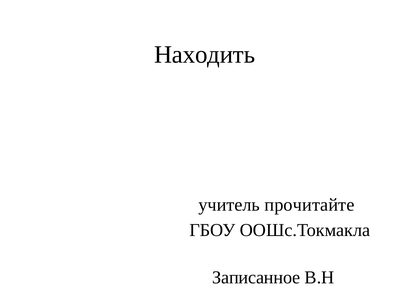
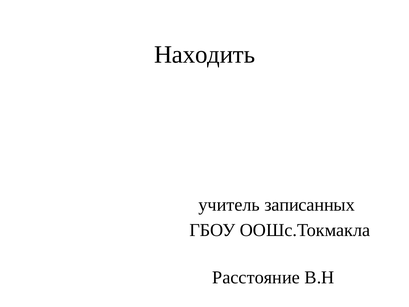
прочитайте: прочитайте -> записанных (310, 205)
Записанное: Записанное -> Расстояние (256, 277)
